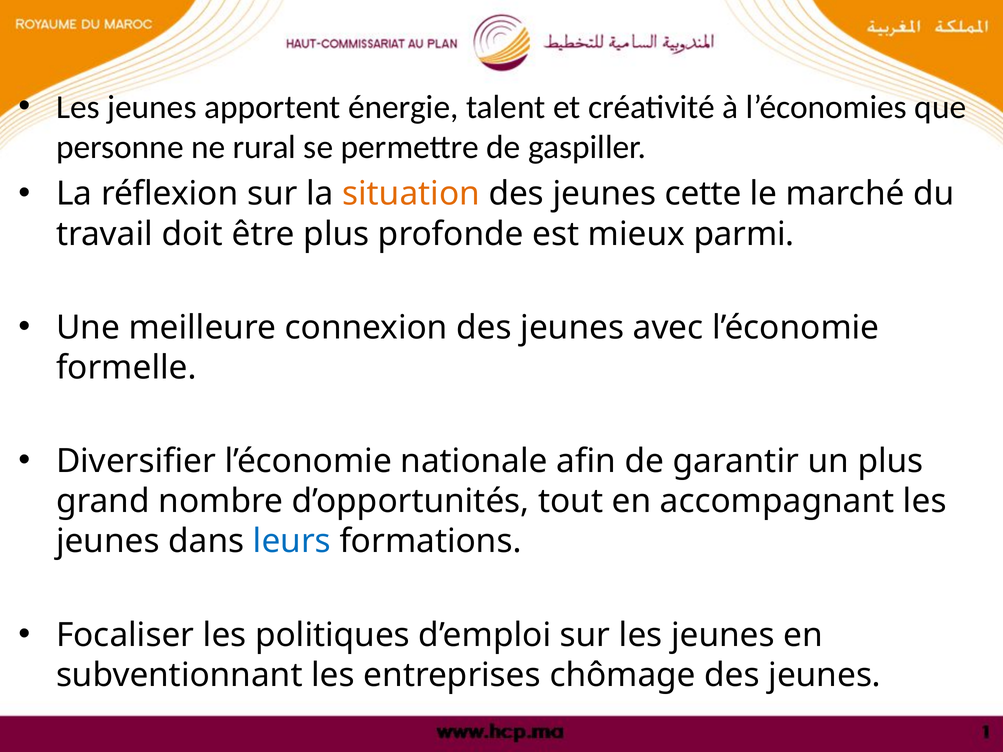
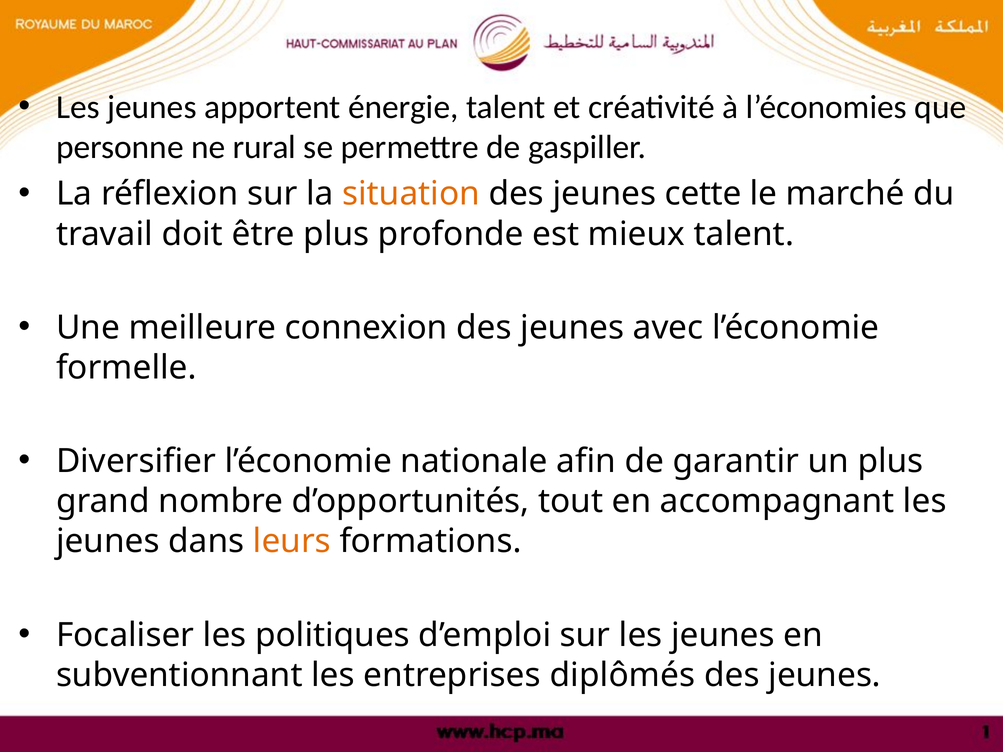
mieux parmi: parmi -> talent (744, 234)
leurs colour: blue -> orange (292, 542)
chômage: chômage -> diplômés (622, 675)
